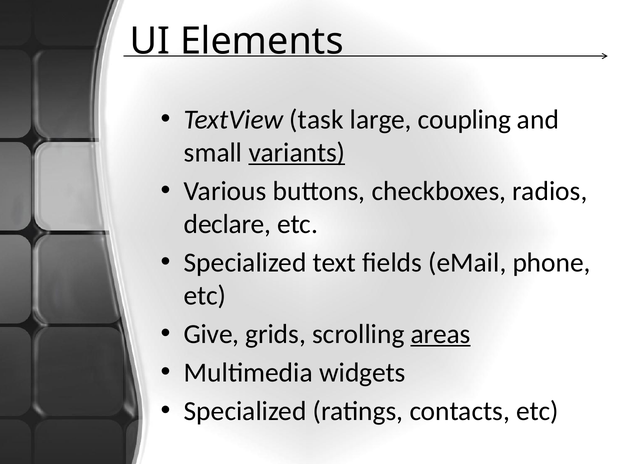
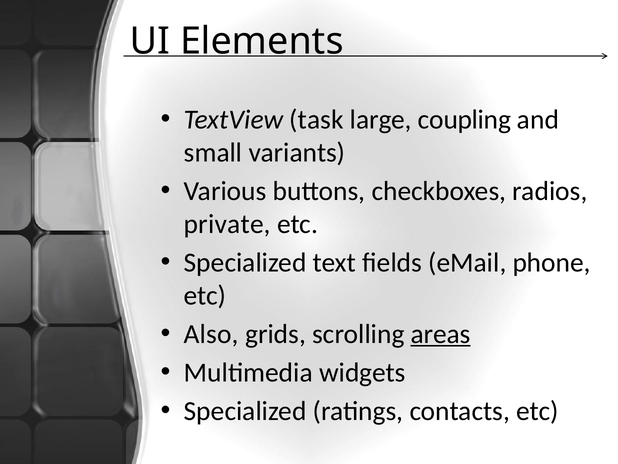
variants underline: present -> none (297, 152)
declare: declare -> private (227, 224)
Give: Give -> Also (211, 334)
